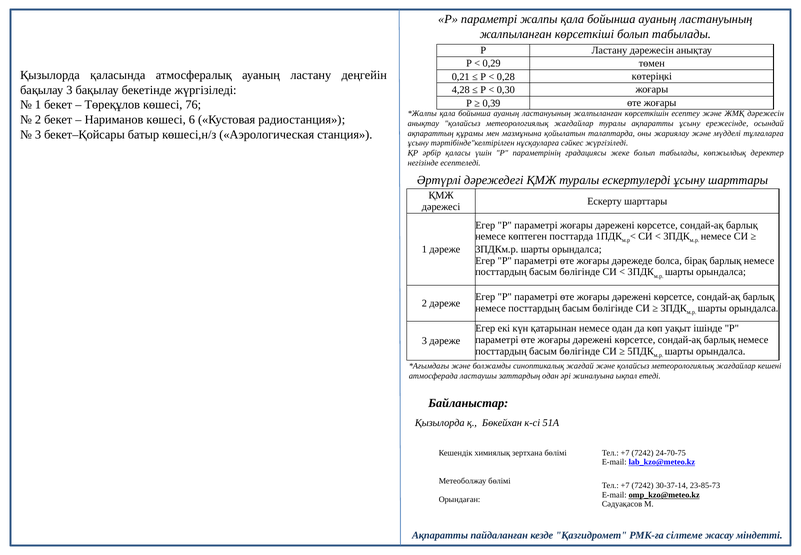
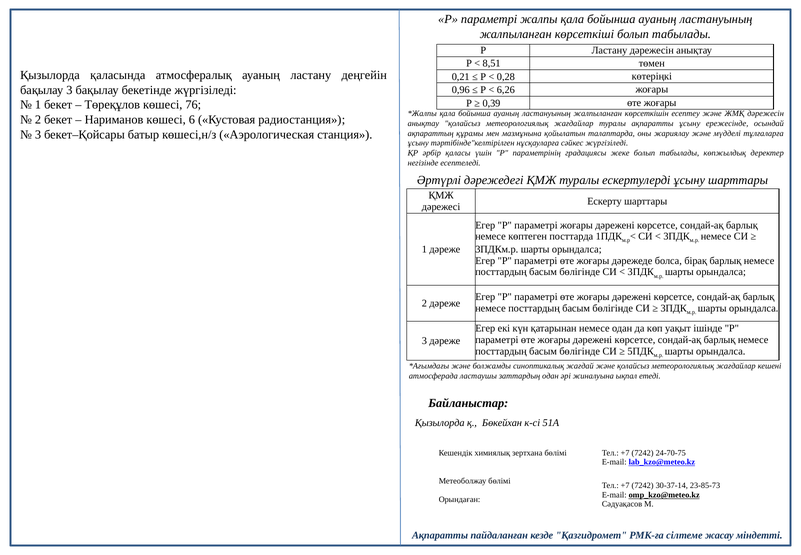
0,29: 0,29 -> 8,51 (492, 64)
4,28: 4,28 -> 0,96 (461, 90)
0,30: 0,30 -> 6,26 (506, 90)
